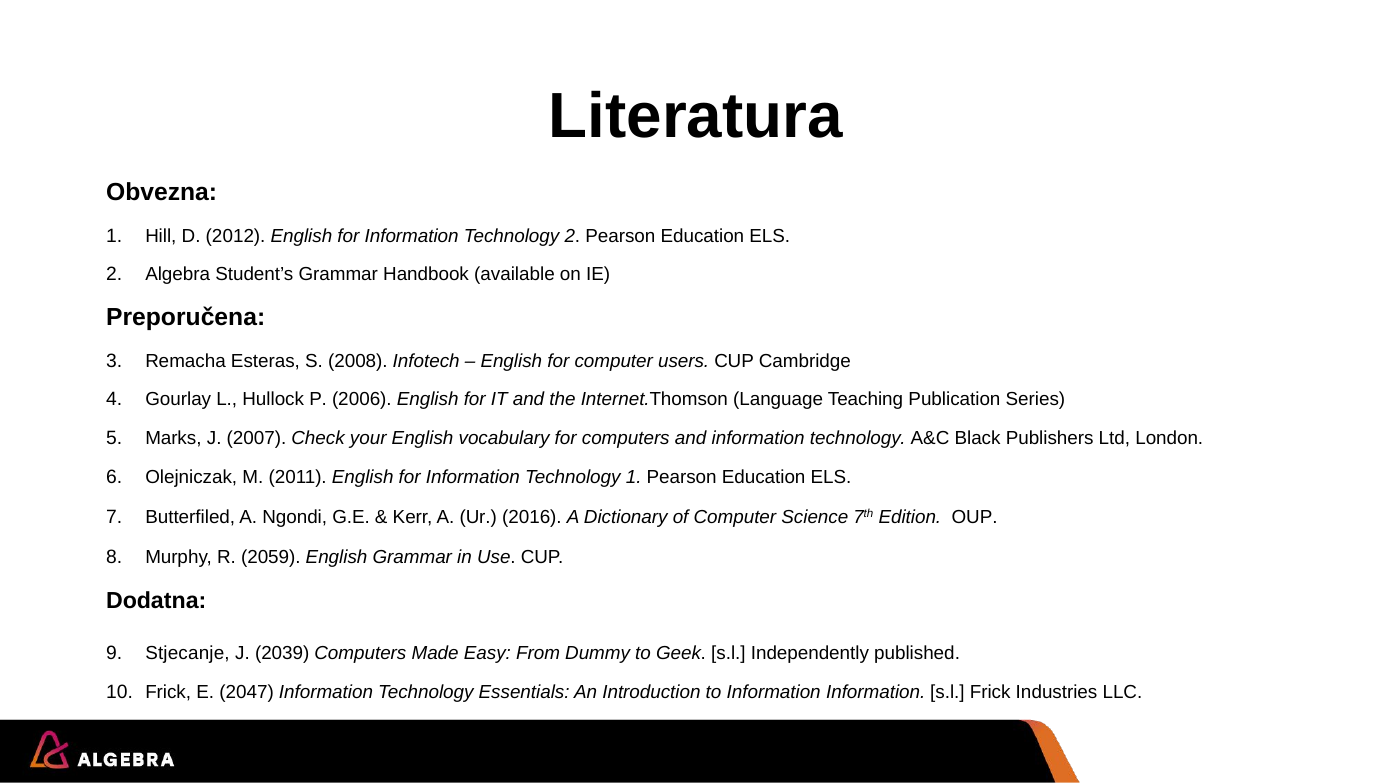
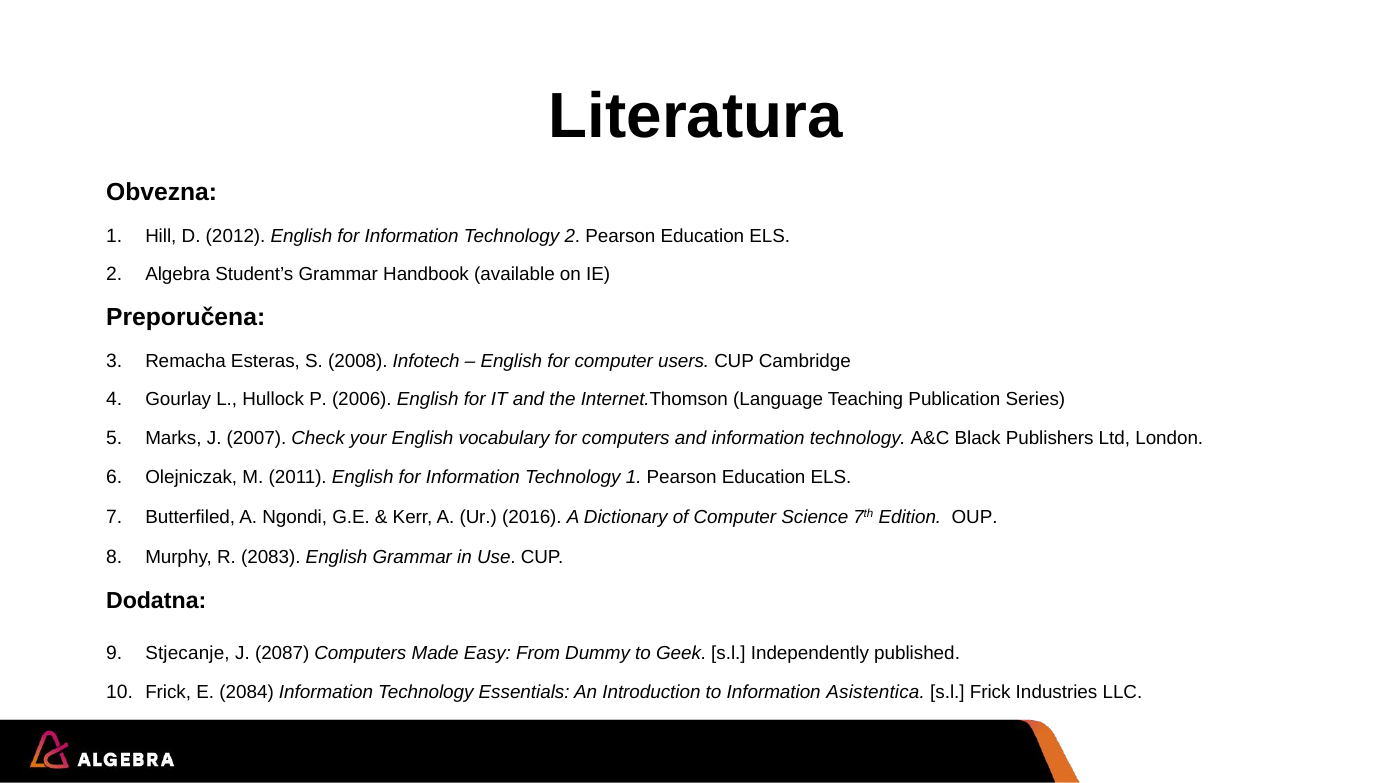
2059: 2059 -> 2083 (271, 557)
2039: 2039 -> 2087 (282, 653)
2047: 2047 -> 2084 (247, 692)
Information Information: Information -> Asistentica (876, 692)
